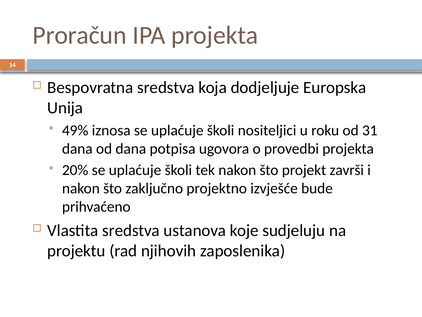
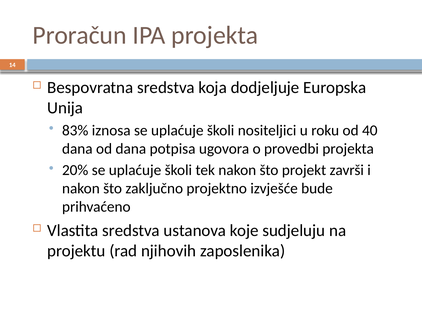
49%: 49% -> 83% (75, 130)
31: 31 -> 40 (370, 130)
